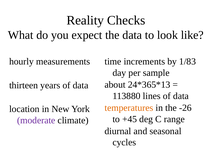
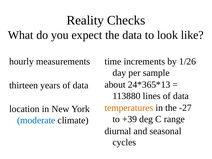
1/83: 1/83 -> 1/26 (188, 61)
-26: -26 -> -27 (185, 108)
+45: +45 -> +39 (130, 119)
moderate colour: purple -> blue (36, 120)
